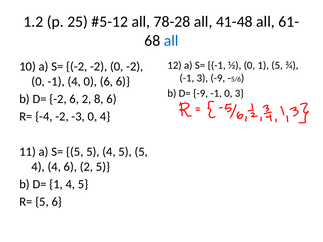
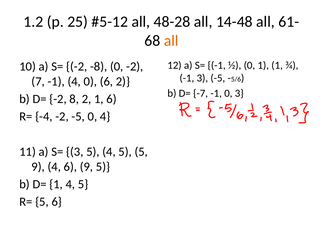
78-28: 78-28 -> 48-28 (172, 22)
41-48: 41-48 -> 14-48 (234, 22)
all colour: blue -> orange (171, 41)
1 5: 5 -> 1 (277, 65)
-2 -2: -2 -> -8 (99, 67)
3 -9: -9 -> -5 (218, 78)
0: 0 -> 7 (38, 82)
6 6: 6 -> 2 (123, 82)
D= -9: -9 -> -7 (201, 93)
-2 6: 6 -> 8 (74, 99)
2 8: 8 -> 1 (99, 99)
-2 -3: -3 -> -5 (78, 117)
S= 5: 5 -> 3 (75, 152)
4: 4 -> 9 (38, 167)
4 6 2: 2 -> 9 (86, 167)
